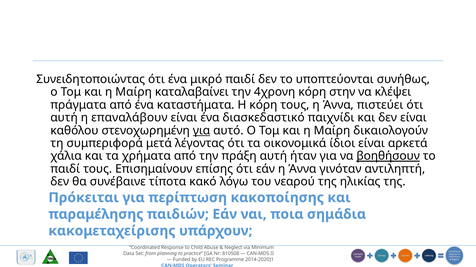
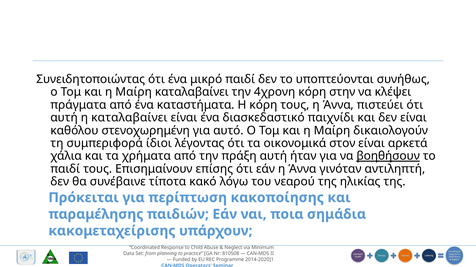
η επαναλάβουν: επαναλάβουν -> καταλαβαίνει (129, 118)
για underline: present -> none (202, 131)
μετά: μετά -> ίδιοι (159, 144)
ίδιοι: ίδιοι -> στον (342, 144)
